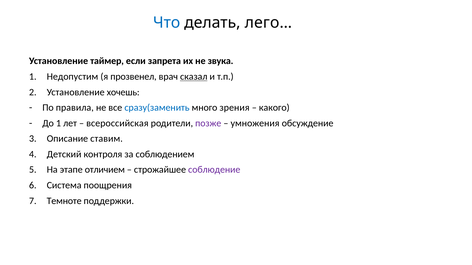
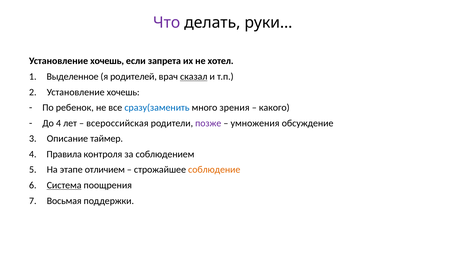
Что colour: blue -> purple (167, 23)
лего…: лего… -> руки… (268, 23)
таймер: таймер -> хочешь (107, 61)
звука: звука -> хотел (221, 61)
Недопустим: Недопустим -> Выделенное (73, 77)
прозвенел: прозвенел -> родителей (133, 77)
правила: правила -> ребенок (75, 108)
До 1: 1 -> 4 (59, 123)
ставим: ставим -> таймер (107, 139)
Детский: Детский -> Правила (64, 155)
соблюдение colour: purple -> orange (214, 170)
Система underline: none -> present (64, 186)
Темноте: Темноте -> Восьмая (64, 201)
